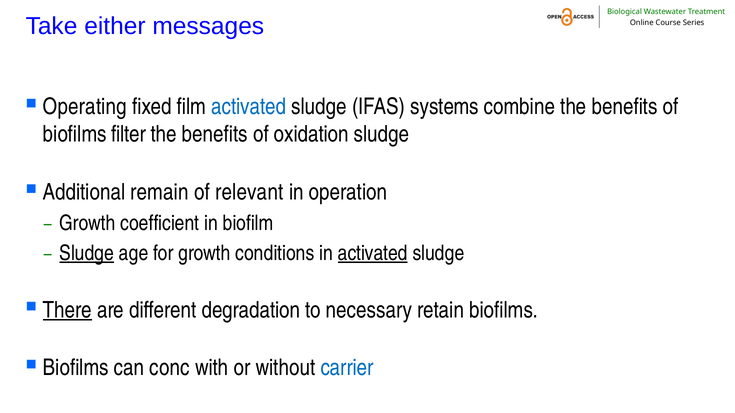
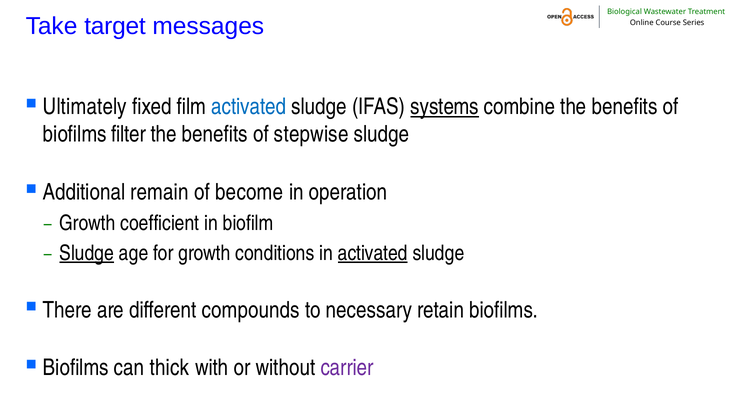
either: either -> target (115, 26)
Operating: Operating -> Ultimately (85, 107)
systems underline: none -> present (445, 107)
oxidation: oxidation -> stepwise (311, 134)
relevant: relevant -> become (249, 192)
There underline: present -> none (67, 310)
degradation: degradation -> compounds (251, 310)
conc: conc -> thick (170, 368)
carrier colour: blue -> purple (347, 368)
